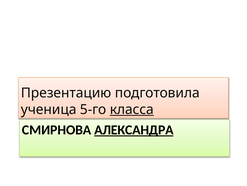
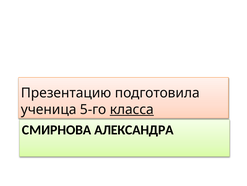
АЛЕКСАНДРА underline: present -> none (134, 129)
